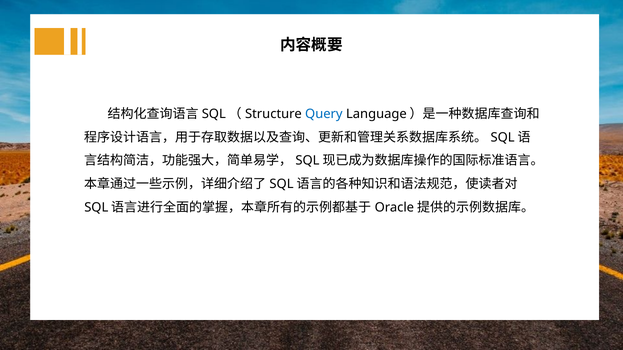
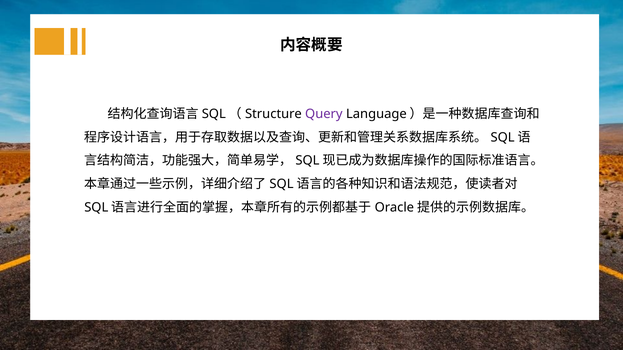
Query colour: blue -> purple (324, 114)
